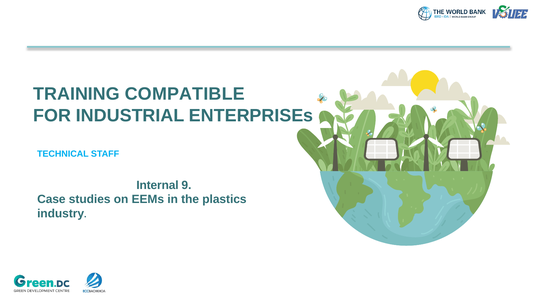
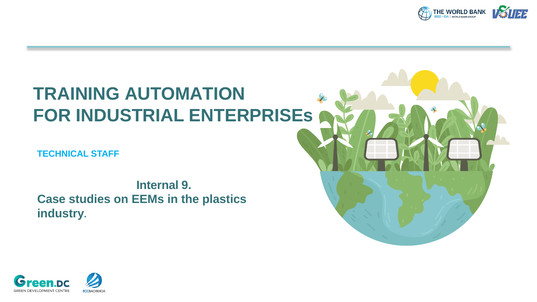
COMPATIBLE: COMPATIBLE -> AUTOMATION (185, 94)
